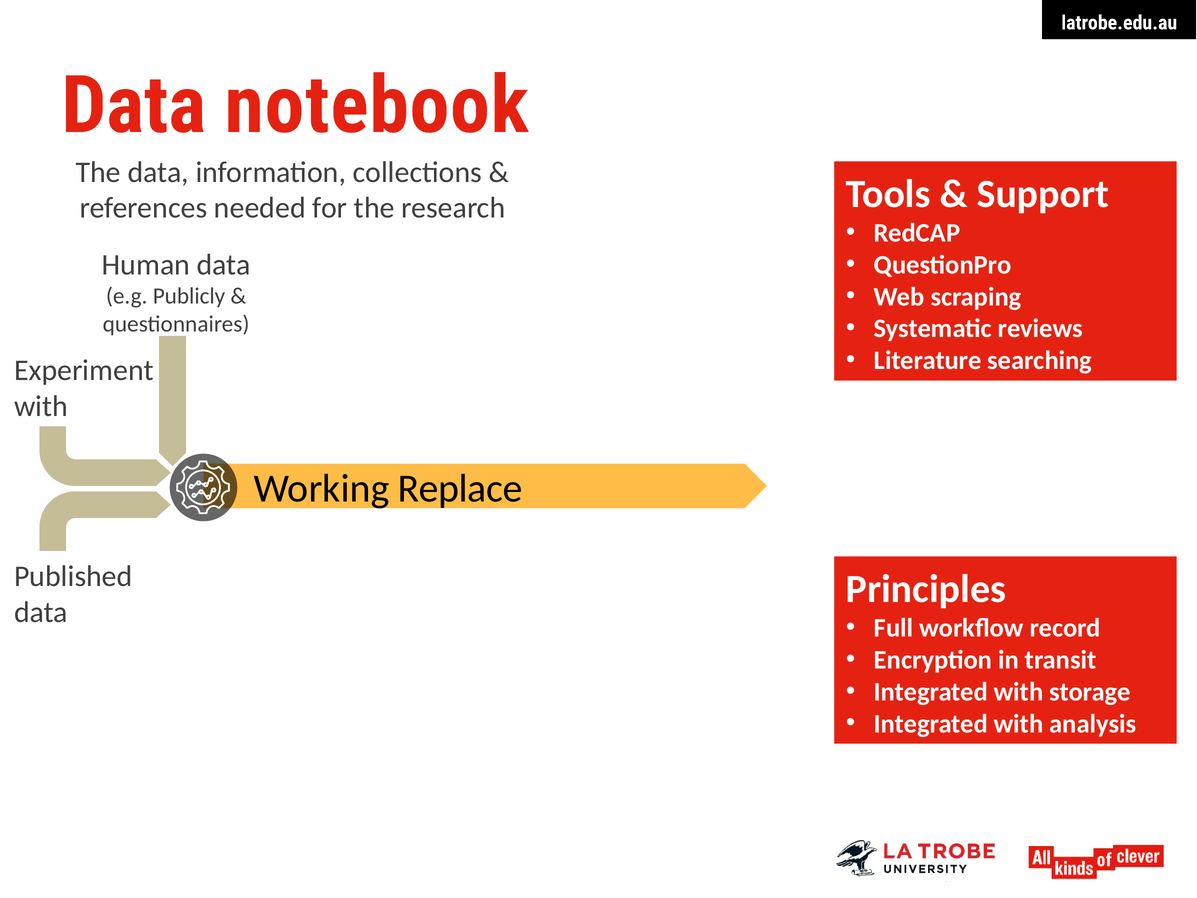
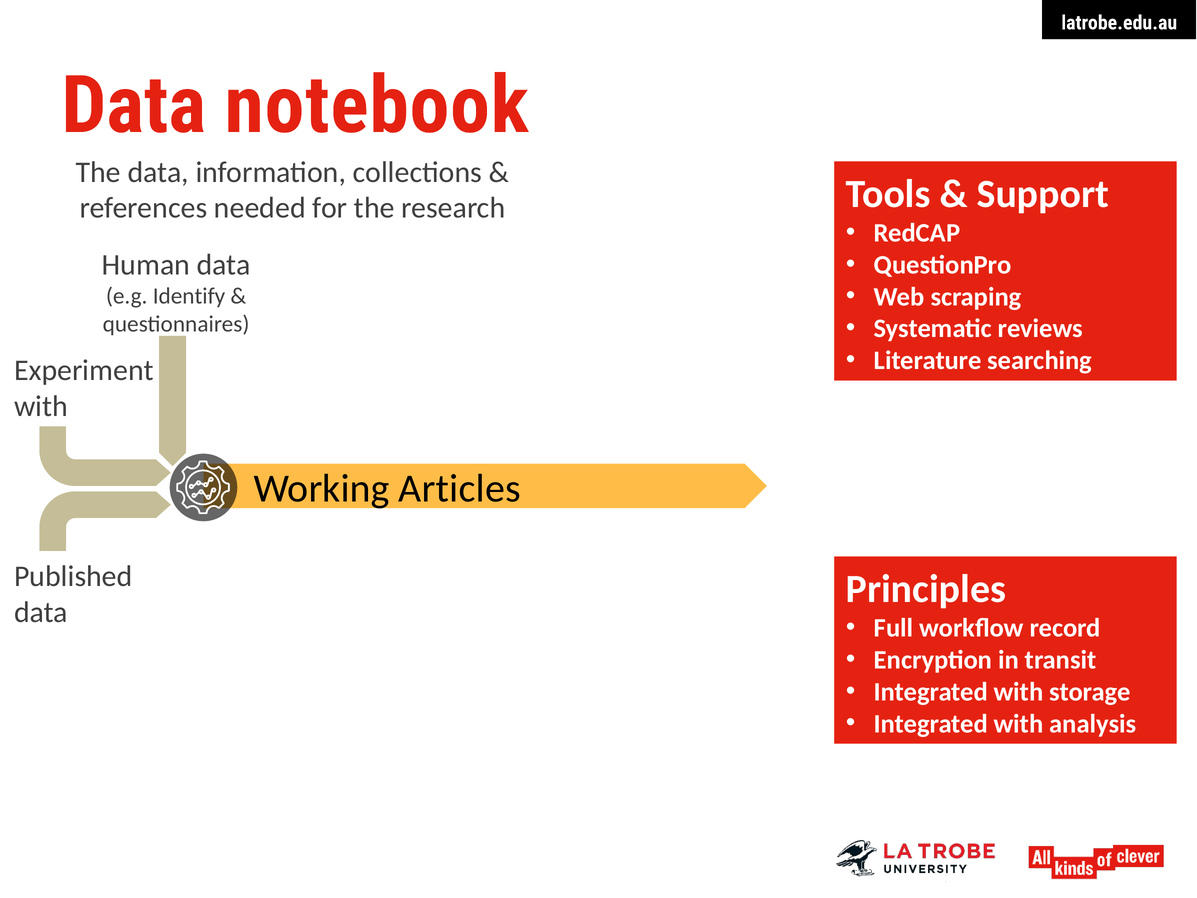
Publicly: Publicly -> Identify (189, 296)
Replace: Replace -> Articles (460, 488)
